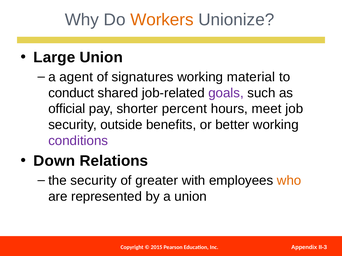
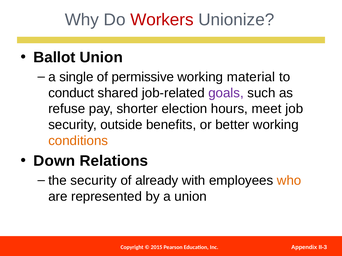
Workers colour: orange -> red (162, 20)
Large: Large -> Ballot (54, 57)
agent: agent -> single (76, 77)
signatures: signatures -> permissive (143, 77)
official: official -> refuse (67, 109)
percent: percent -> election (184, 109)
conditions colour: purple -> orange (78, 141)
greater: greater -> already (157, 181)
